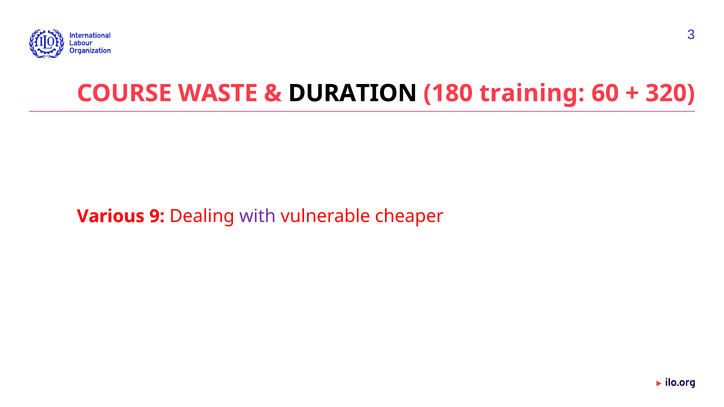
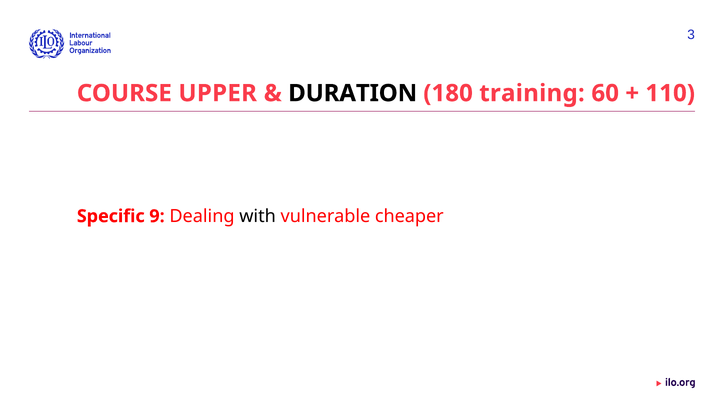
WASTE: WASTE -> UPPER (218, 93)
320: 320 -> 110 (670, 93)
Various: Various -> Specific (111, 216)
with colour: purple -> black (258, 216)
